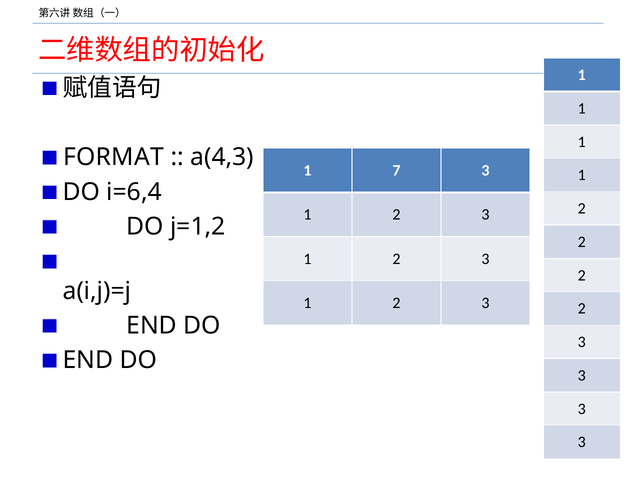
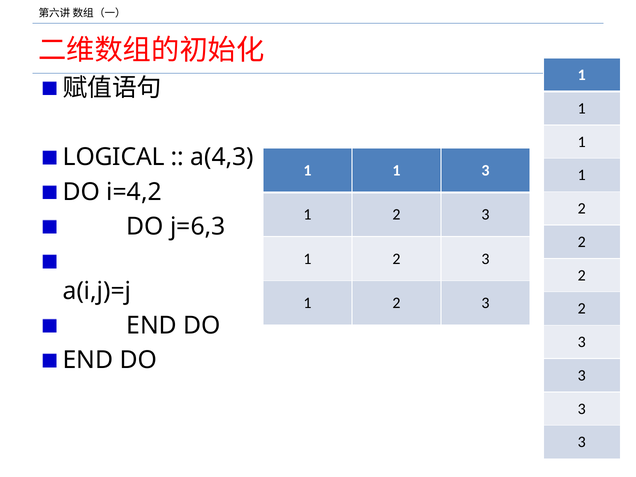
FORMAT: FORMAT -> LOGICAL (114, 157)
7: 7 -> 1 (396, 171)
i=6,4: i=6,4 -> i=4,2 (134, 192)
j=1,2: j=1,2 -> j=6,3 (198, 227)
